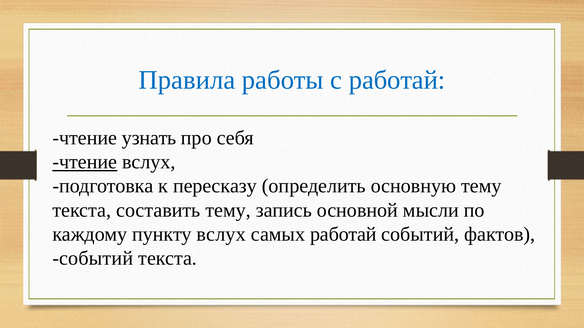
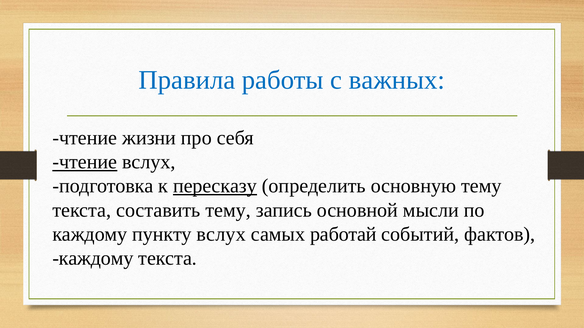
с работай: работай -> важных (397, 80)
узнать: узнать -> жизни (149, 138)
пересказу underline: none -> present (215, 186)
событий: событий -> каждому (93, 259)
